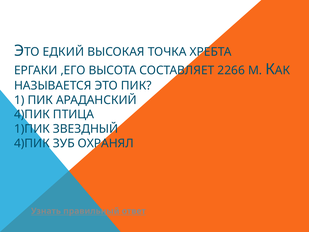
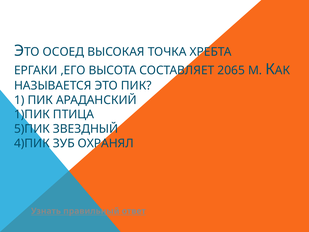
ЕДКИЙ: ЕДКИЙ -> ОСОЕД (63, 52)
2266: 2266 -> 2065 (231, 70)
4)ПИК: 4)ПИК -> 1)ПИК (32, 114)
1)ПИК: 1)ПИК -> 5)ПИК (32, 129)
